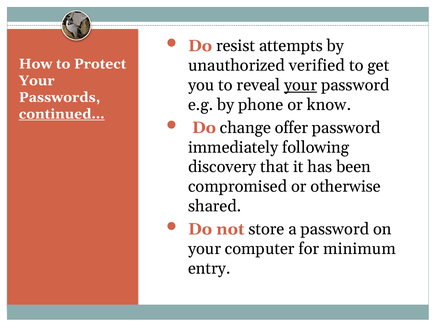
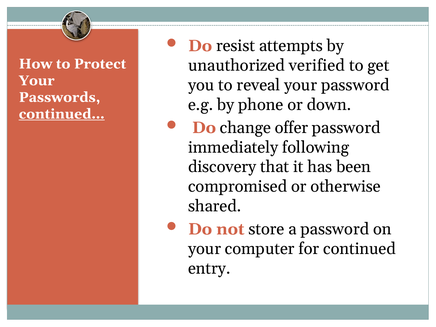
your underline: present -> none (301, 85)
know: know -> down (329, 105)
minimum: minimum -> continued (360, 249)
